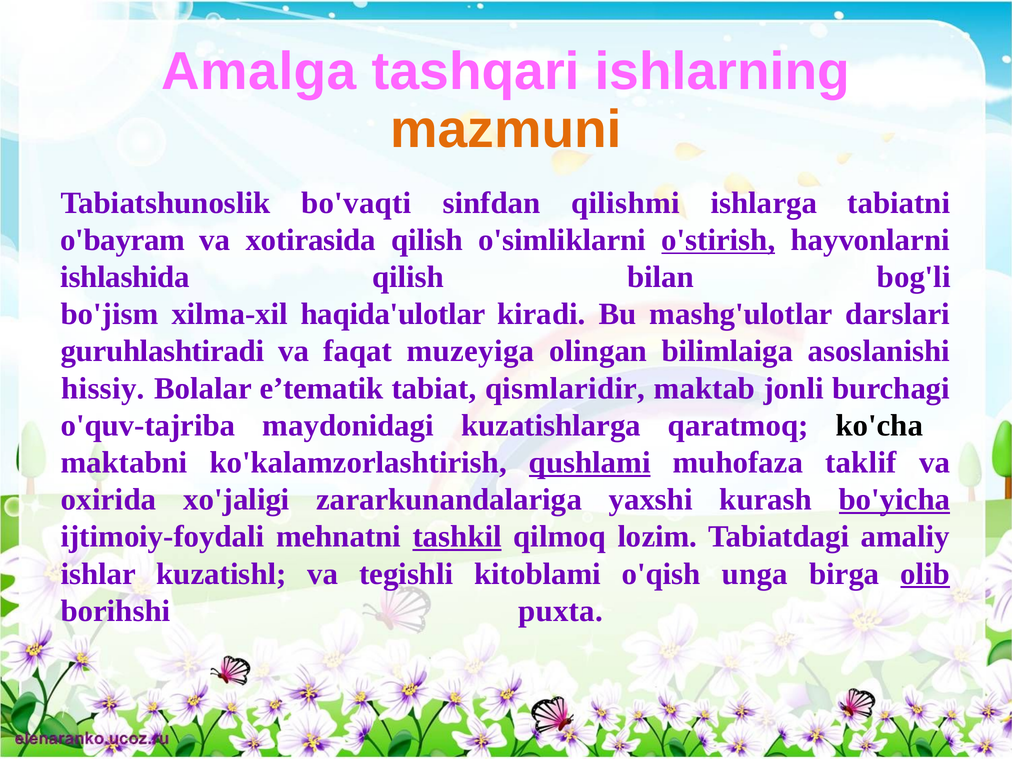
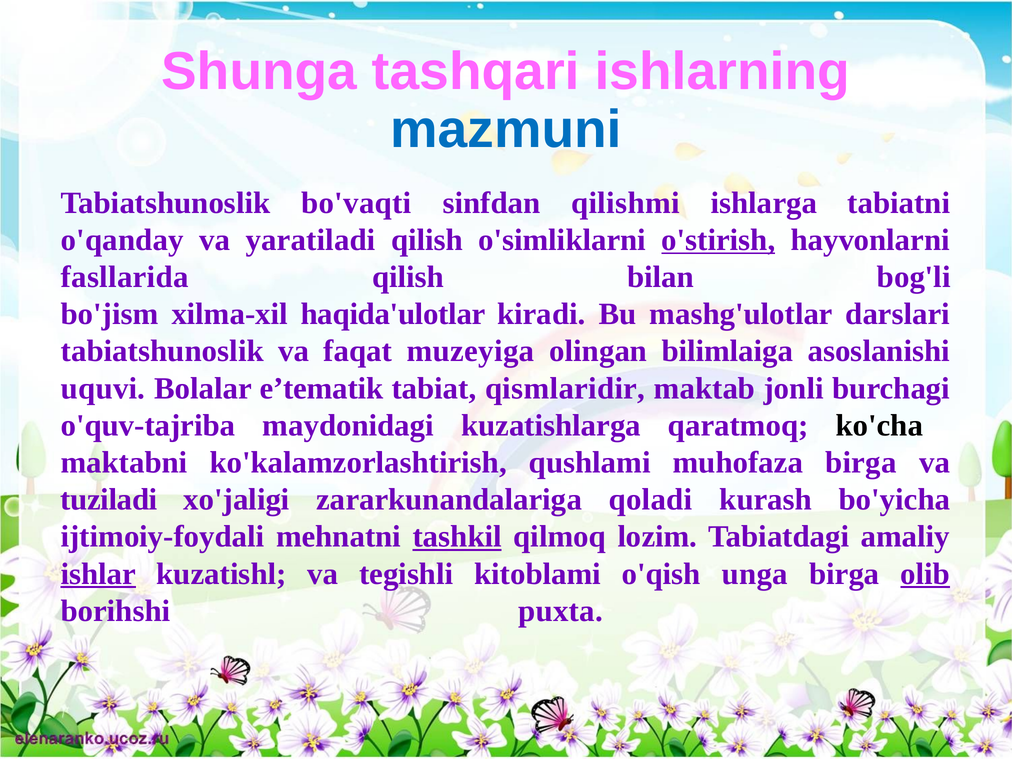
Amalga: Amalga -> Shunga (259, 72)
mazmuni colour: orange -> blue (506, 129)
o'bayram: o'bayram -> o'qanday (122, 240)
xotirasida: xotirasida -> yaratiladi (311, 240)
ishlashida: ishlashida -> fasllarida (125, 277)
guruhlashtiradi: guruhlashtiradi -> tabiatshunoslik (162, 351)
hissiy: hissiy -> uquvi (103, 388)
qushlami underline: present -> none (590, 463)
muhofaza taklif: taklif -> birga (861, 463)
oxirida: oxirida -> tuziladi (109, 500)
yaxshi: yaxshi -> qoladi (651, 500)
bo'yicha underline: present -> none (894, 500)
ishlar underline: none -> present (98, 574)
